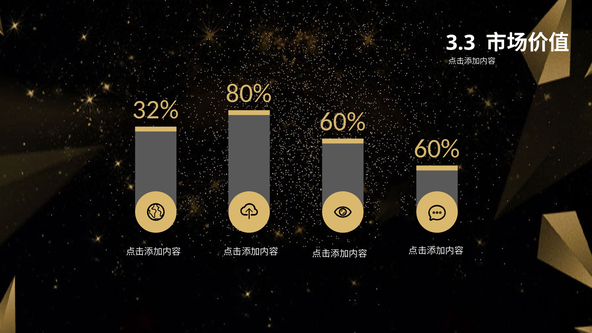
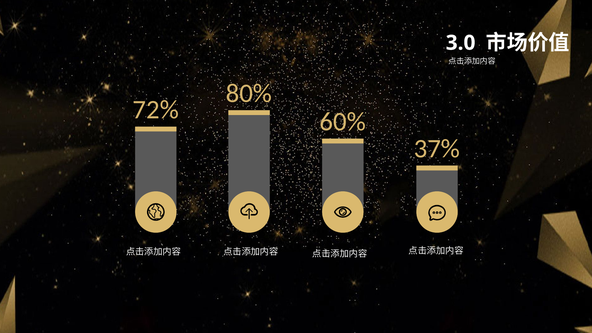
3.3: 3.3 -> 3.0 (461, 43)
32%: 32% -> 72% (156, 110)
60%: 60% -> 37% (437, 149)
